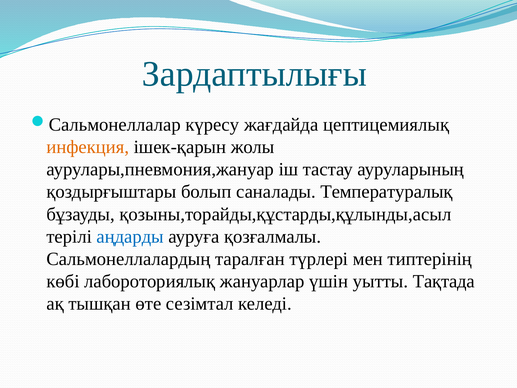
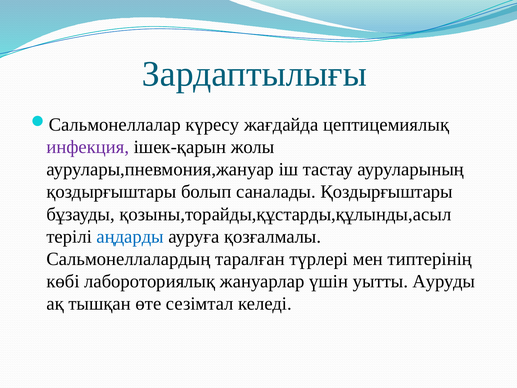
инфекция colour: orange -> purple (88, 147)
саналады Температуралық: Температуралық -> Қоздырғыштары (387, 192)
Тақтада: Тақтада -> Ауруды (444, 281)
